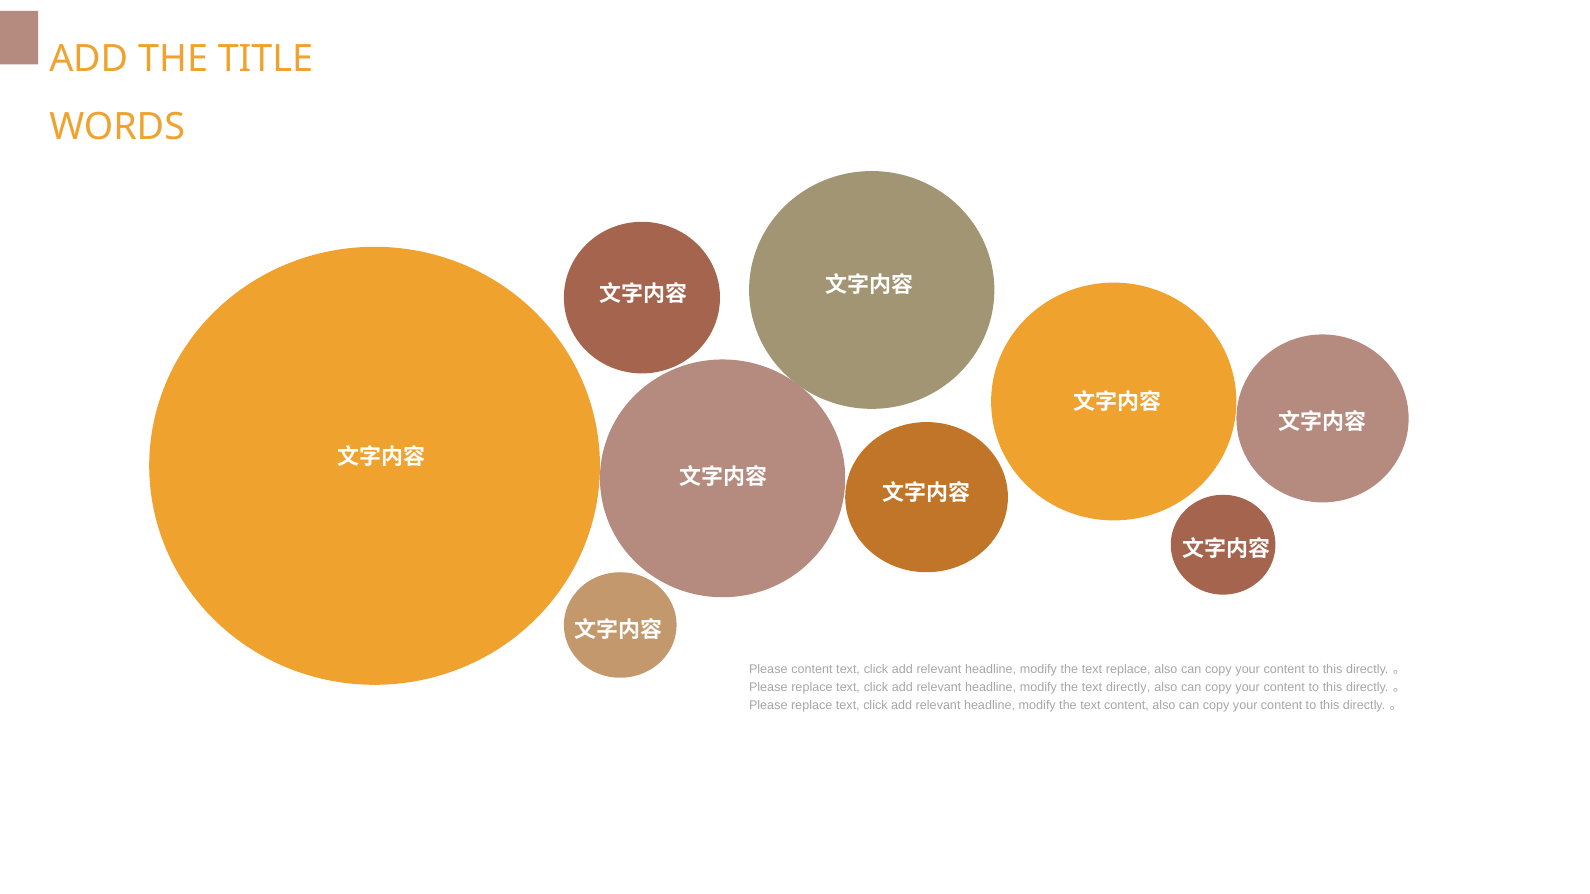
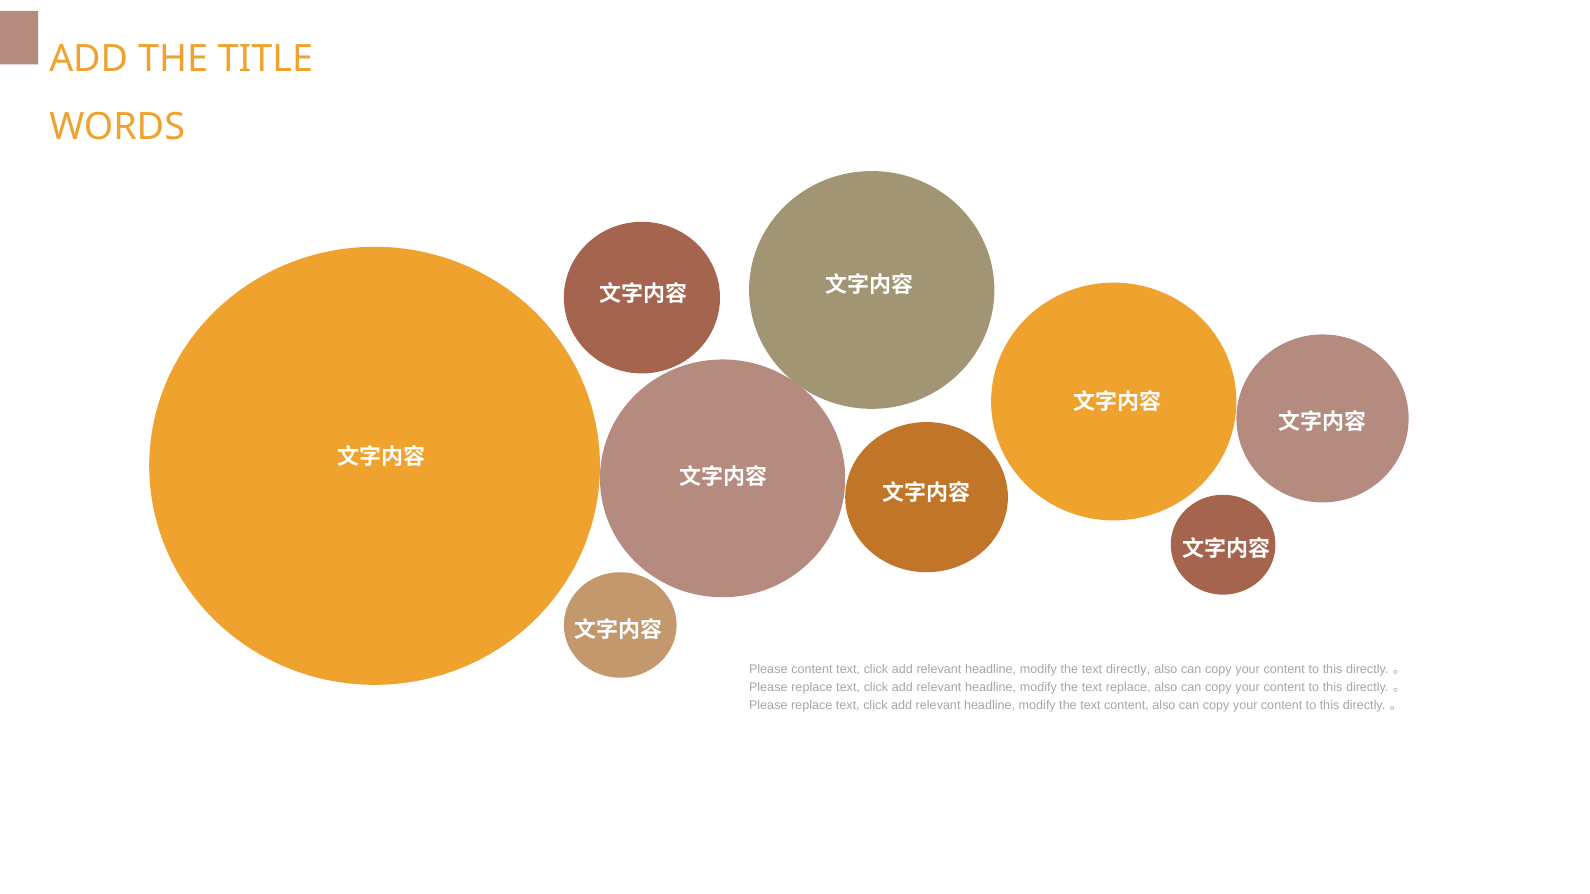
text replace: replace -> directly (1128, 669)
text directly: directly -> replace (1128, 687)
